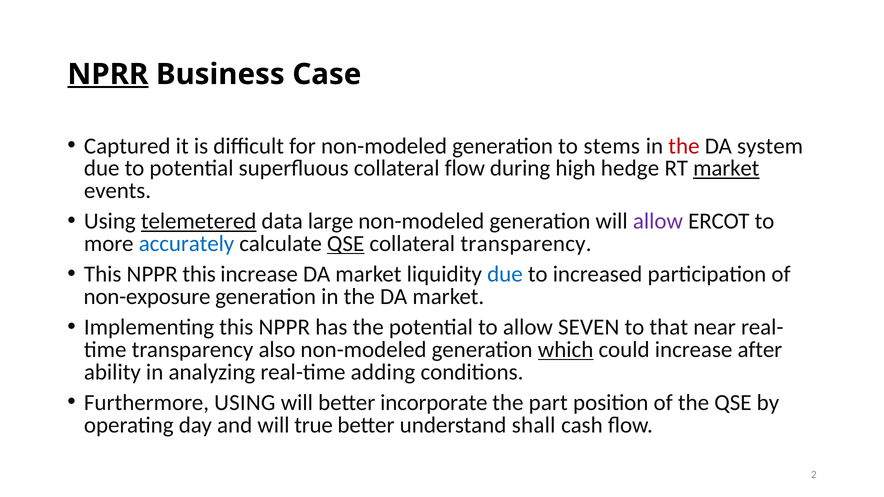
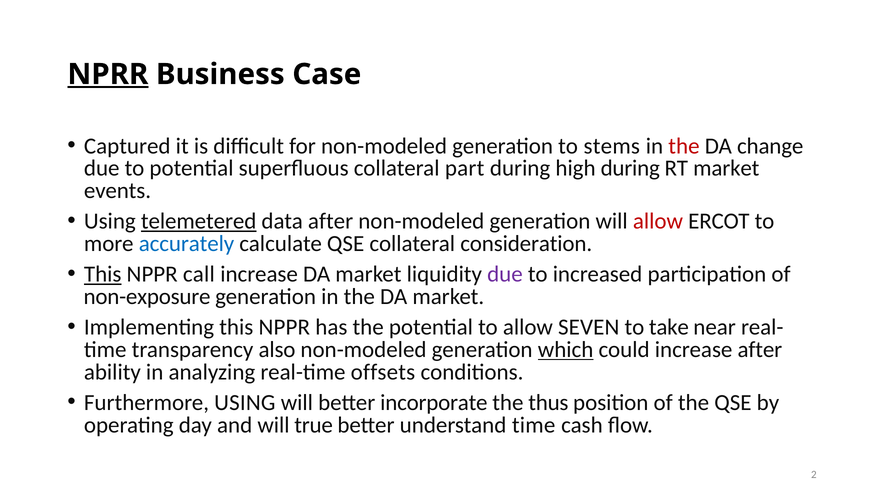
system: system -> change (770, 146)
collateral flow: flow -> part (465, 168)
high hedge: hedge -> during (630, 168)
market underline: present -> none (726, 168)
data large: large -> after (331, 221)
allow colour: purple -> red (658, 221)
QSE underline: present -> none (346, 244)
collateral transparency: transparency -> consideration (526, 244)
This underline: none -> present (103, 274)
NPPR this: this -> call (199, 274)
due colour: blue -> purple (505, 274)
that: that -> take (669, 327)
adding: adding -> offsets (383, 372)
part: part -> thus (548, 403)
understand shall: shall -> time (534, 425)
